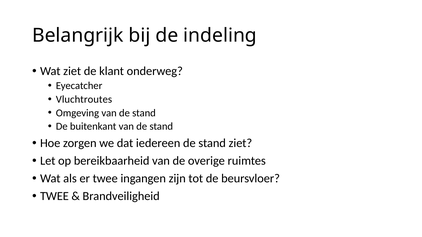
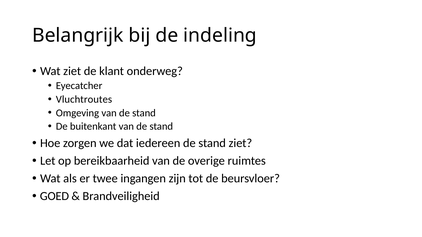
TWEE: TWEE -> GOED (54, 196)
